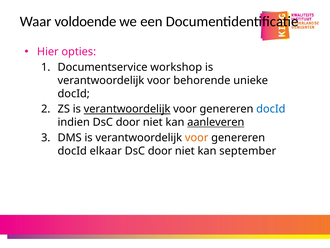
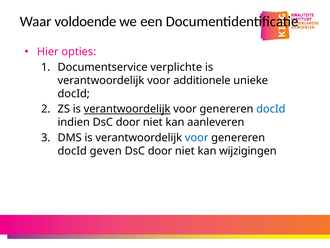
workshop: workshop -> verplichte (176, 67)
behorende: behorende -> additionele (202, 80)
aanleveren underline: present -> none (216, 122)
voor colour: orange -> blue (197, 137)
elkaar: elkaar -> geven (106, 151)
september: september -> wijzigingen (248, 151)
